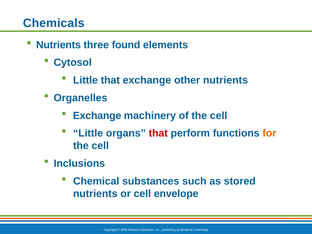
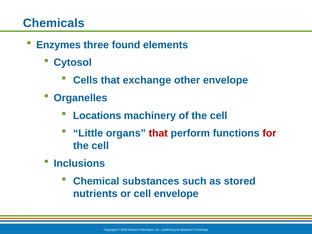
Nutrients: Nutrients -> Enzymes (58, 45)
Little: Little -> Cells (86, 80)
other nutrients: nutrients -> envelope (226, 80)
Exchange: Exchange -> Locations (97, 116)
for colour: orange -> red (269, 133)
